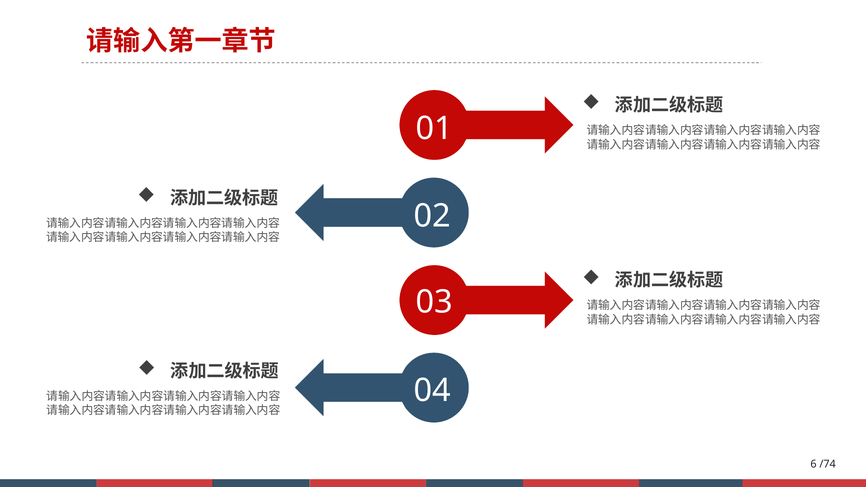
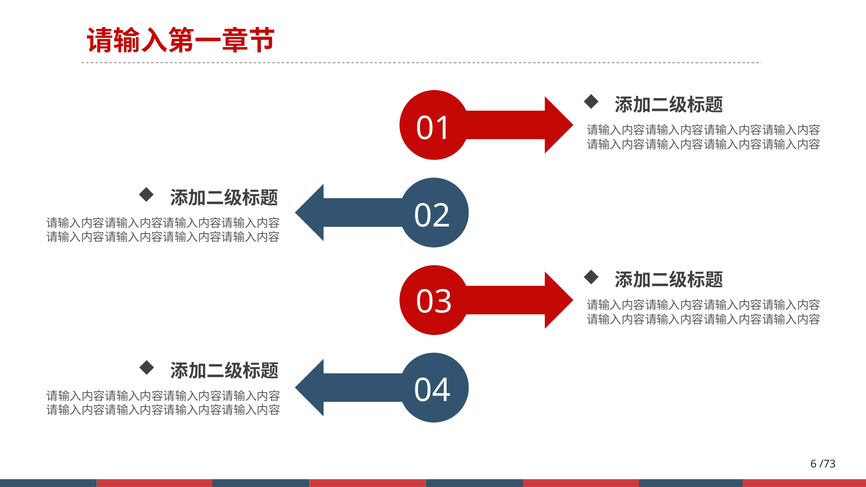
/74: /74 -> /73 (828, 464)
